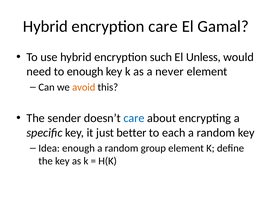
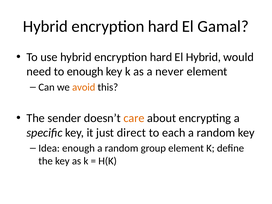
care: care -> hard (163, 26)
use hybrid encryption such: such -> hard (161, 57)
El Unless: Unless -> Hybrid (203, 57)
care colour: blue -> orange (134, 118)
better: better -> direct (131, 133)
